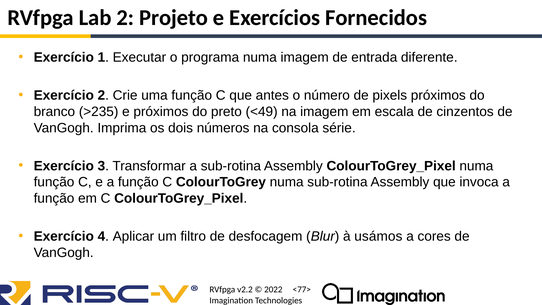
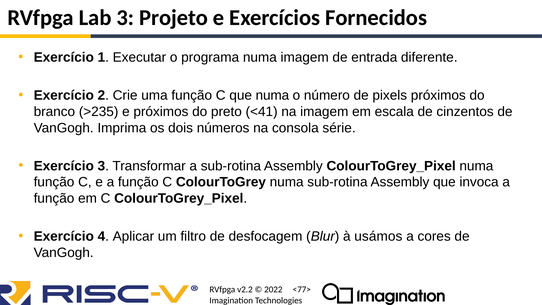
Lab 2: 2 -> 3 (125, 18)
que antes: antes -> numa (272, 95)
<49: <49 -> <41 (262, 112)
